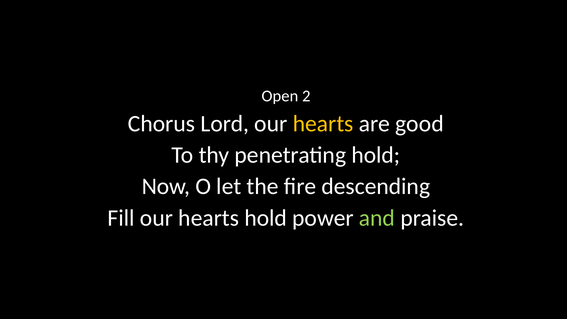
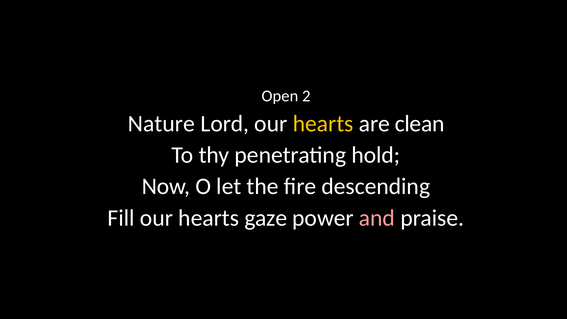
Chorus: Chorus -> Nature (161, 124)
good: good -> clean (420, 124)
hearts hold: hold -> gaze (266, 218)
and colour: light green -> pink (377, 218)
